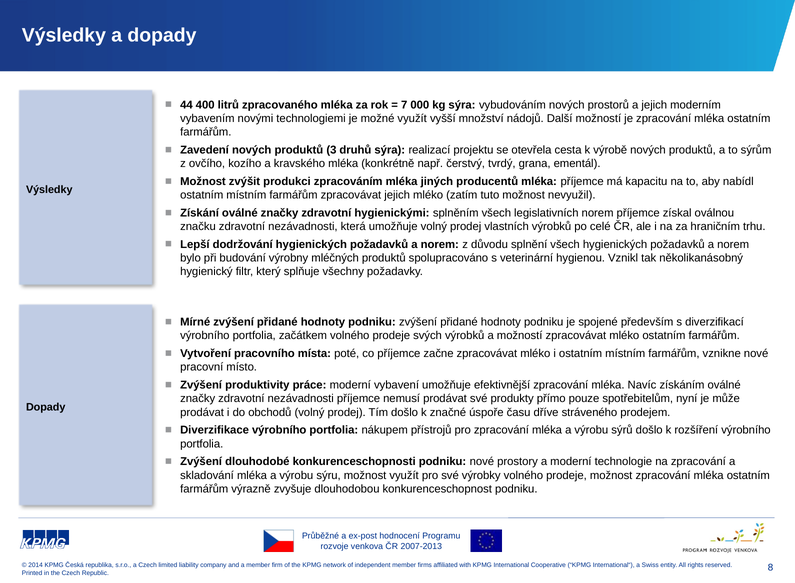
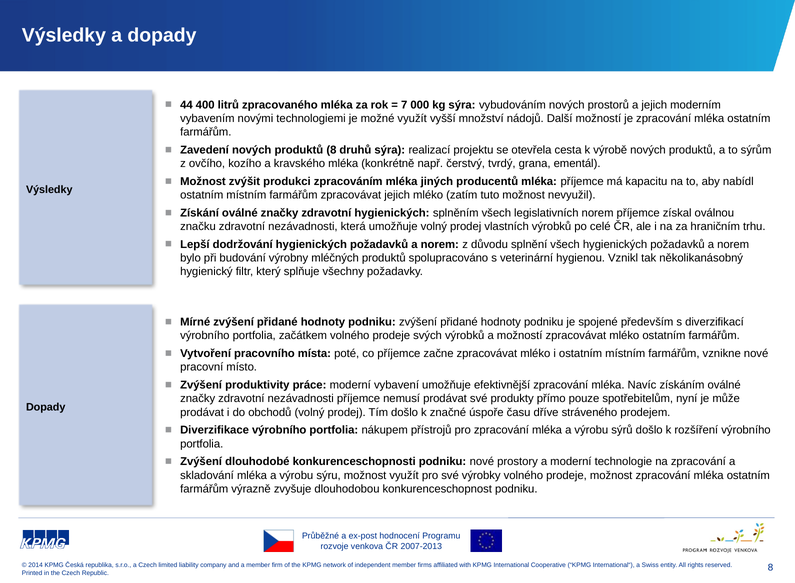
produktů 3: 3 -> 8 (331, 150)
zdravotní hygienickými: hygienickými -> hygienických (392, 213)
